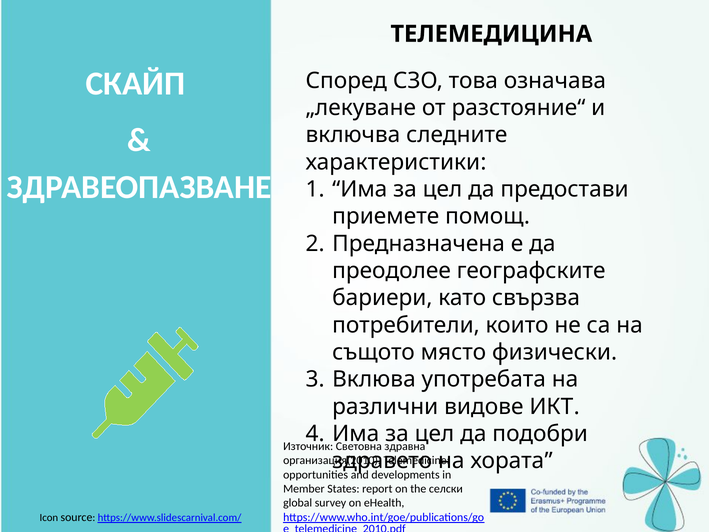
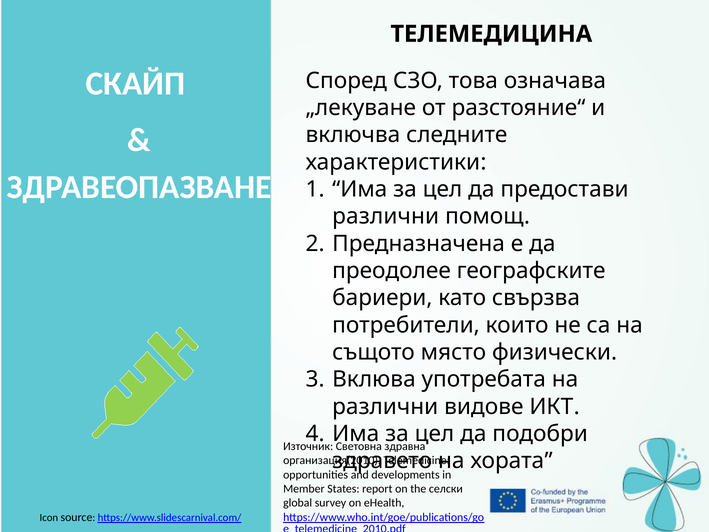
приемете: приемете -> различни (386, 216)
